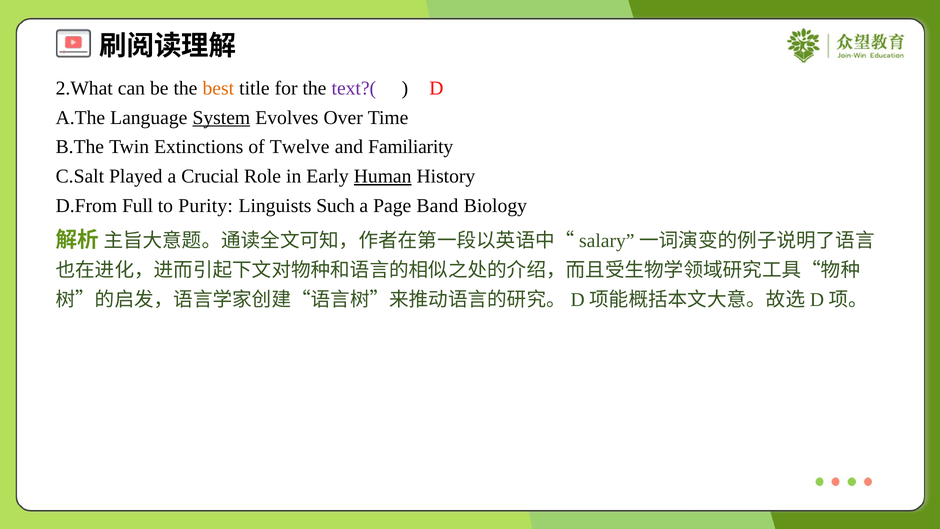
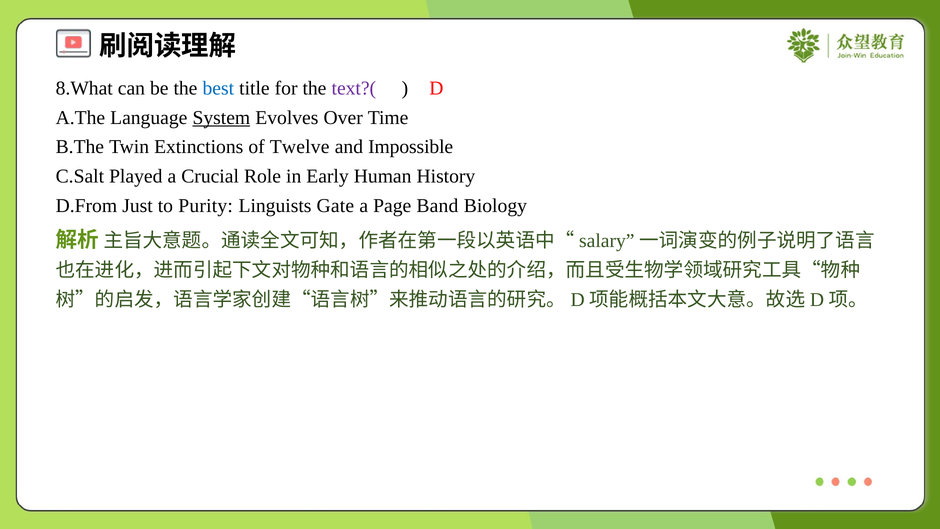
2.What: 2.What -> 8.What (84, 88)
best colour: orange -> blue (218, 88)
Familiarity: Familiarity -> Impossible (411, 147)
Human underline: present -> none (383, 176)
Full: Full -> Just (138, 206)
Such: Such -> Gate (335, 206)
